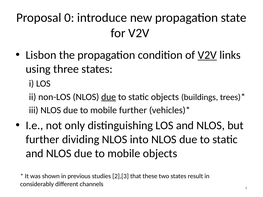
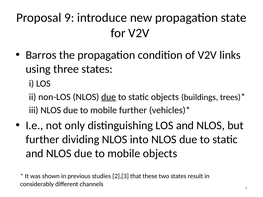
0: 0 -> 9 (69, 18)
Lisbon: Lisbon -> Barros (41, 55)
V2V underline: present -> none (207, 55)
